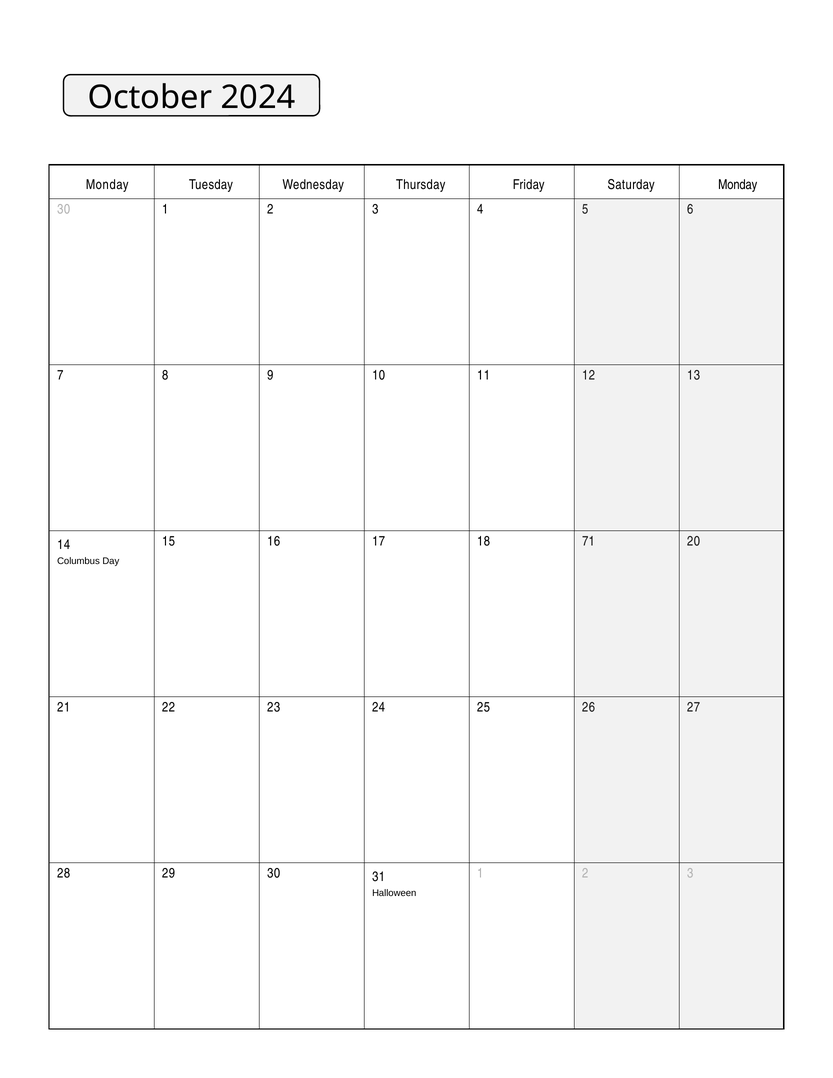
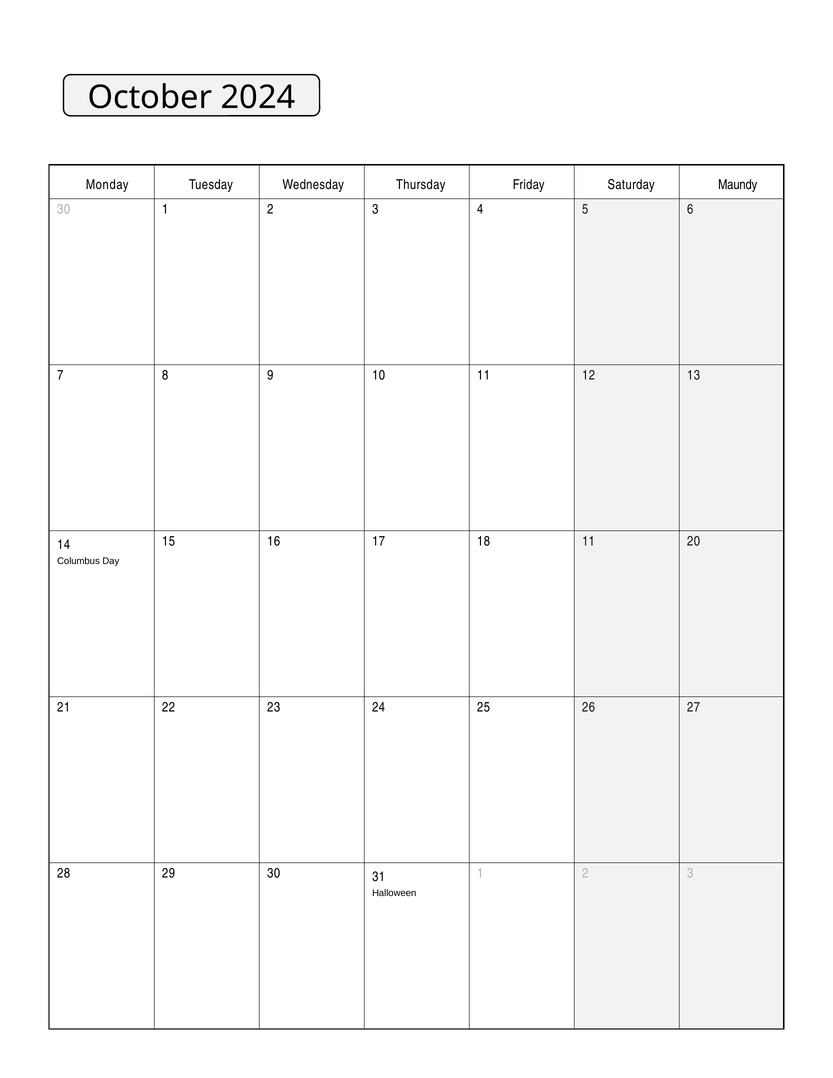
Saturday Monday: Monday -> Maundy (738, 185)
18 71: 71 -> 11 (589, 541)
